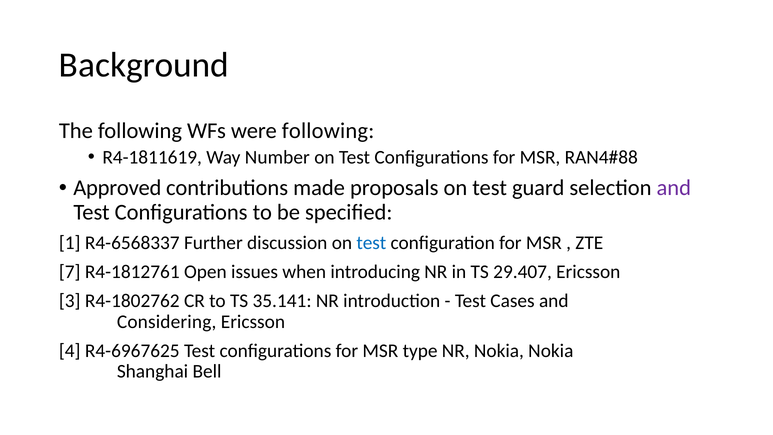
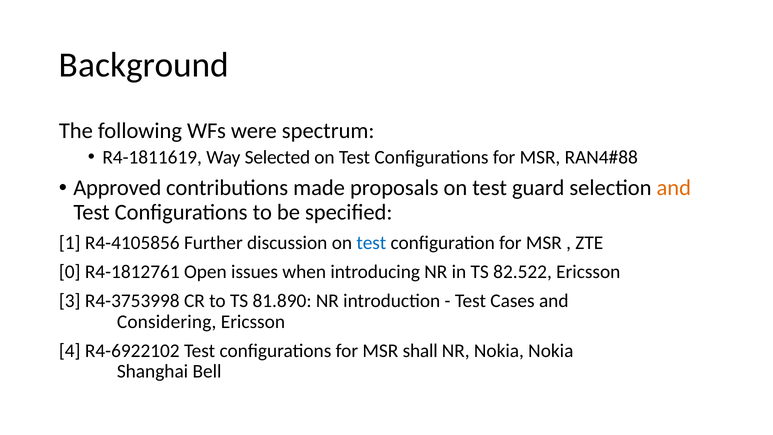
were following: following -> spectrum (328, 131)
Number: Number -> Selected (277, 157)
and colour: purple -> orange (674, 188)
R4-6568337: R4-6568337 -> R4-4105856 (132, 243)
7: 7 -> 0 (70, 272)
29.407: 29.407 -> 82.522 (523, 272)
R4-1802762: R4-1802762 -> R4-3753998 (132, 301)
35.141: 35.141 -> 81.890 (282, 301)
R4-6967625: R4-6967625 -> R4-6922102 (132, 351)
type: type -> shall (420, 351)
